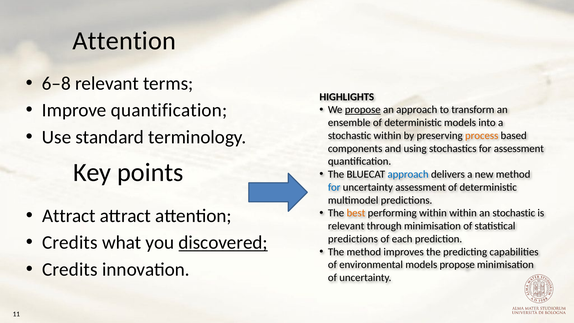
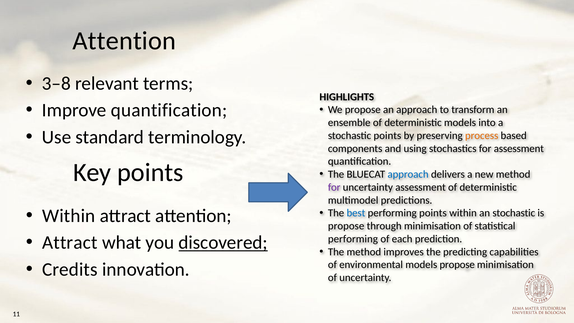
6–8: 6–8 -> 3–8 (56, 83)
propose underline: present -> none (363, 110)
stochastic within: within -> points (387, 136)
for colour: blue -> purple (334, 187)
Attract: Attract -> Within (69, 216)
best colour: orange -> blue (356, 213)
performing within: within -> points (433, 213)
relevant: relevant -> propose (346, 226)
Credits: Credits -> Attract (70, 243)
predictions: predictions -> performing (353, 239)
